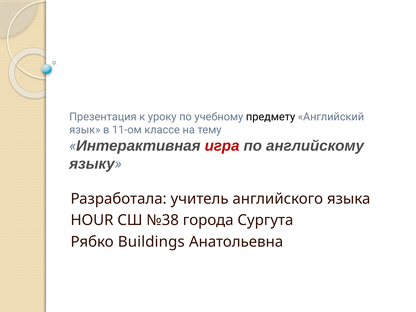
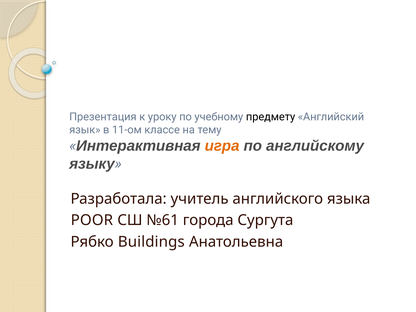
игра colour: red -> orange (222, 146)
HOUR: HOUR -> POOR (92, 220)
№38: №38 -> №61 (163, 220)
